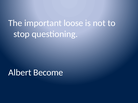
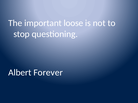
Become: Become -> Forever (48, 73)
